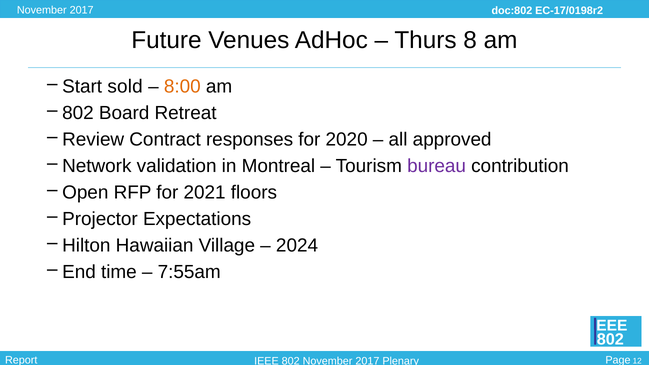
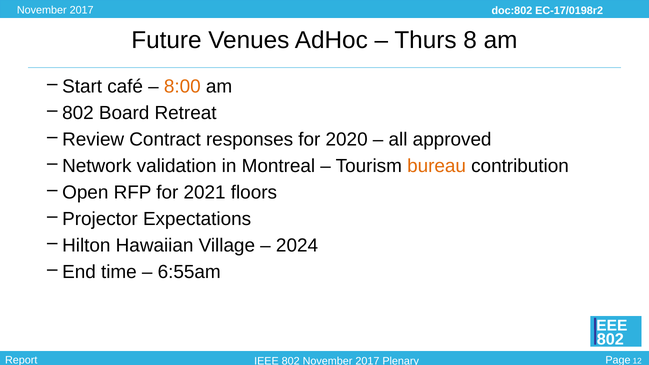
sold: sold -> café (125, 87)
bureau colour: purple -> orange (437, 166)
7:55am: 7:55am -> 6:55am (189, 272)
